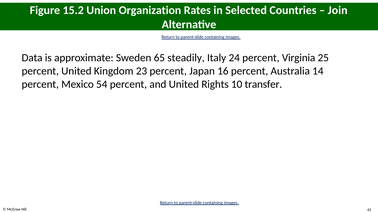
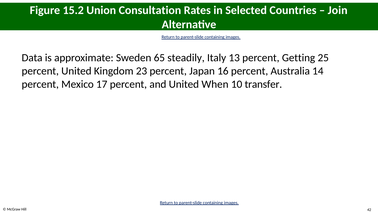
Organization: Organization -> Consultation (150, 10)
24: 24 -> 13 (234, 58)
Virginia: Virginia -> Getting (299, 58)
54: 54 -> 17 (102, 85)
Rights: Rights -> When (215, 85)
